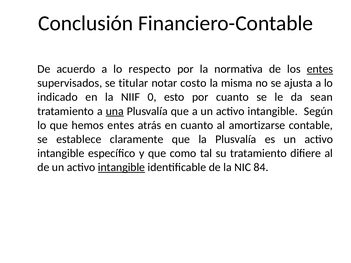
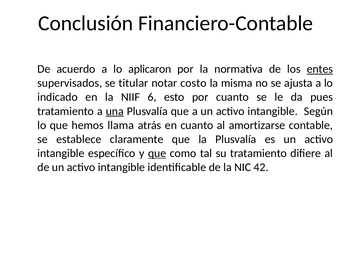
respecto: respecto -> aplicaron (150, 69)
0: 0 -> 6 (152, 97)
sean: sean -> pues (322, 97)
hemos entes: entes -> llama (121, 125)
que underline: none -> present (157, 153)
intangible underline: present -> none (121, 167)
84: 84 -> 42 (261, 167)
